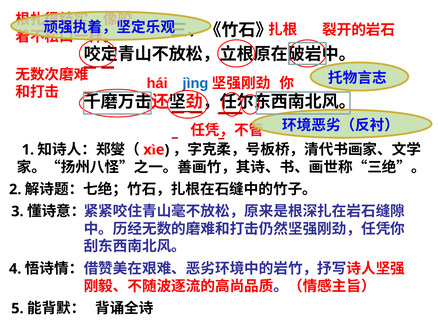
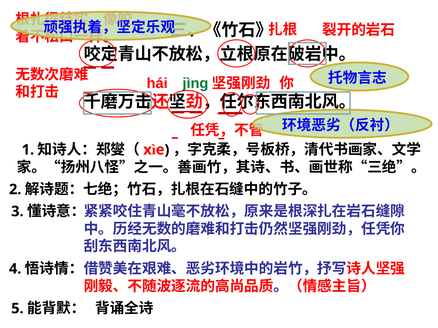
jìng colour: blue -> green (195, 83)
